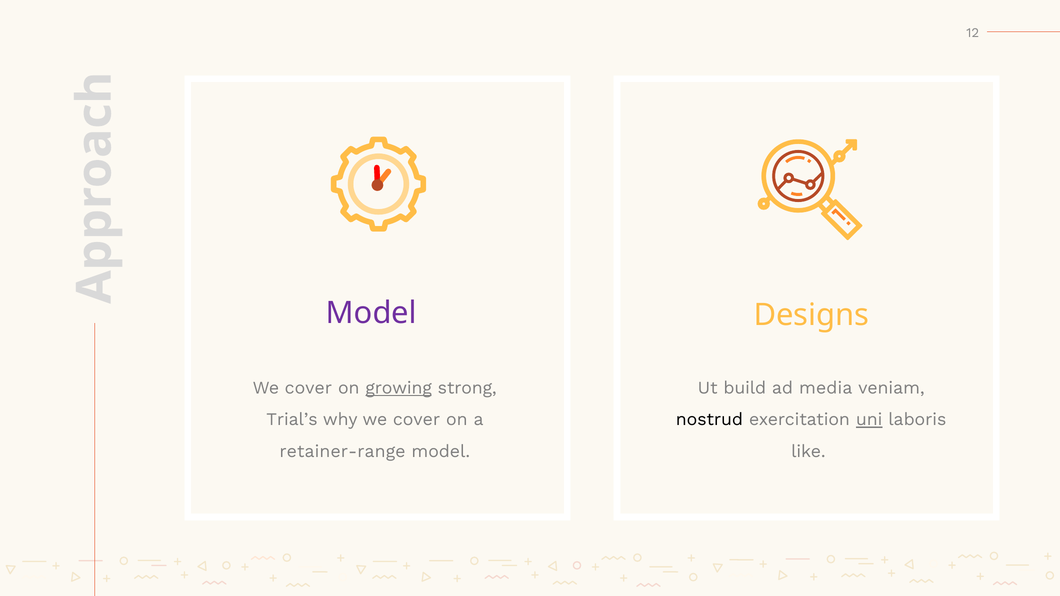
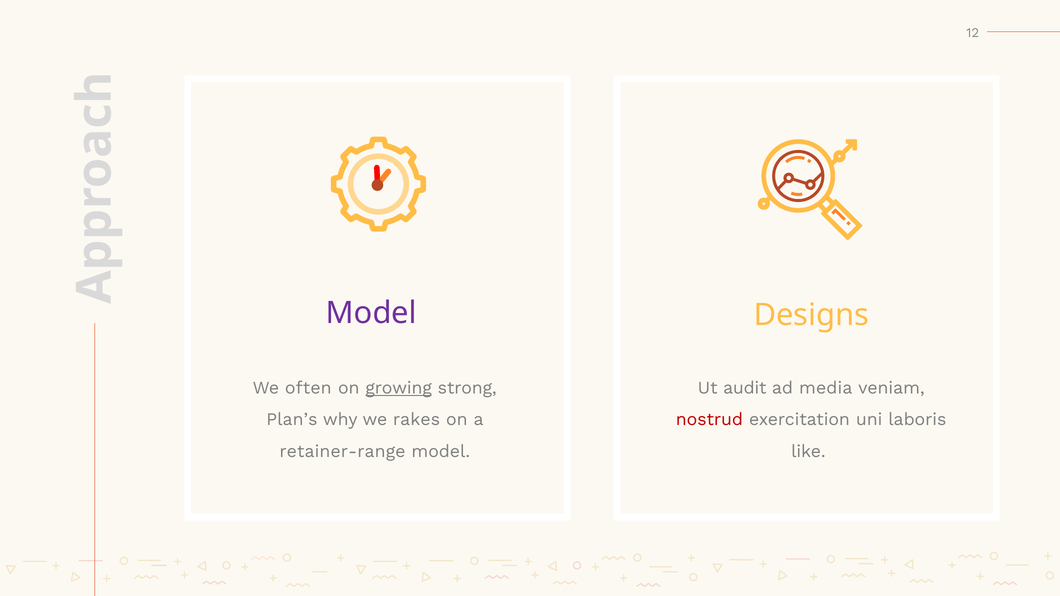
cover: cover -> often (308, 388)
build: build -> audit (745, 388)
Trial’s: Trial’s -> Plan’s (292, 420)
why we cover: cover -> rakes (416, 420)
nostrud colour: black -> red (709, 420)
uni underline: present -> none (869, 420)
